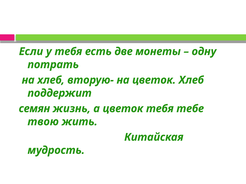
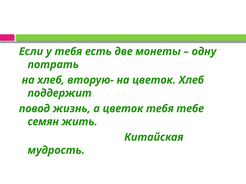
семян: семян -> повод (34, 109)
твою: твою -> семян (43, 122)
